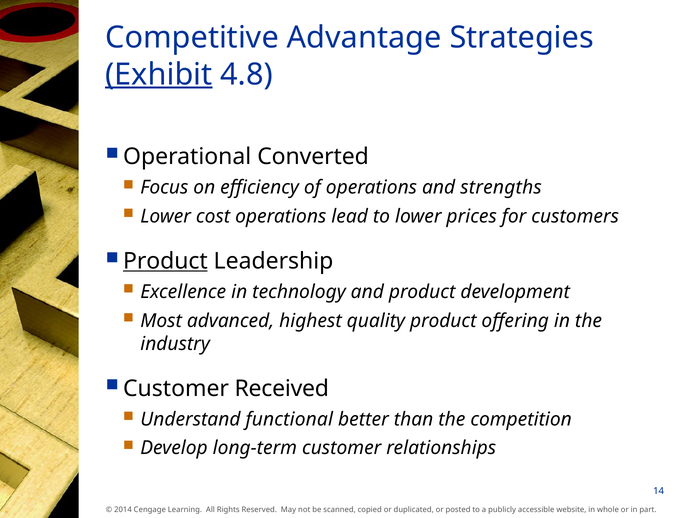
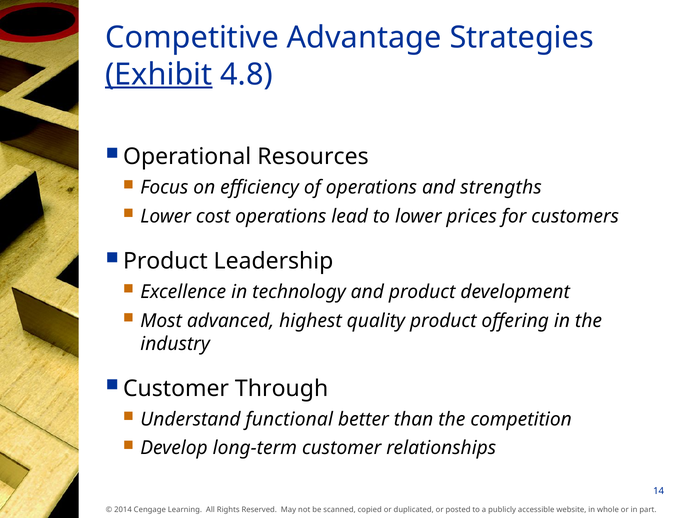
Converted: Converted -> Resources (313, 156)
Product underline: present -> none (165, 261)
Received: Received -> Through (282, 388)
